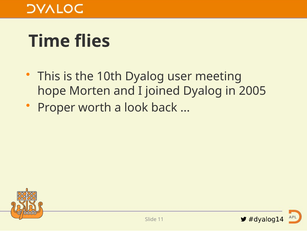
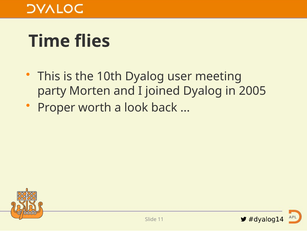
hope: hope -> party (52, 91)
